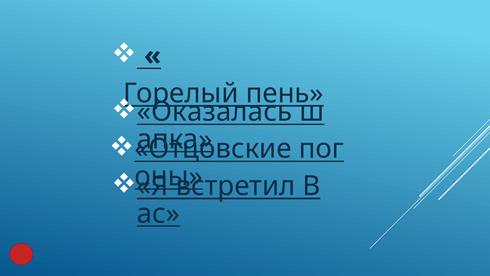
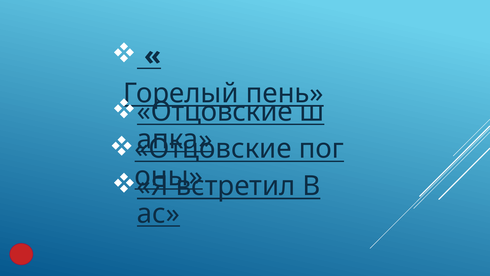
Оказалась: Оказалась -> Отцовские (215, 112)
